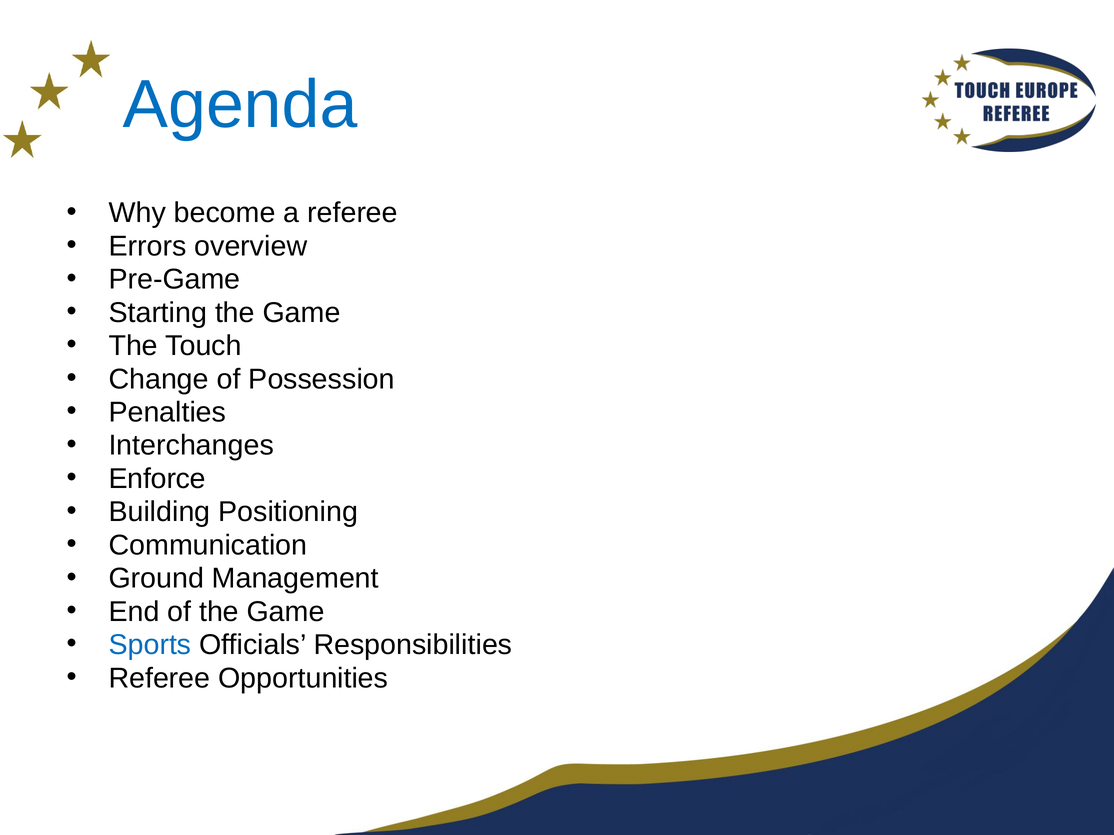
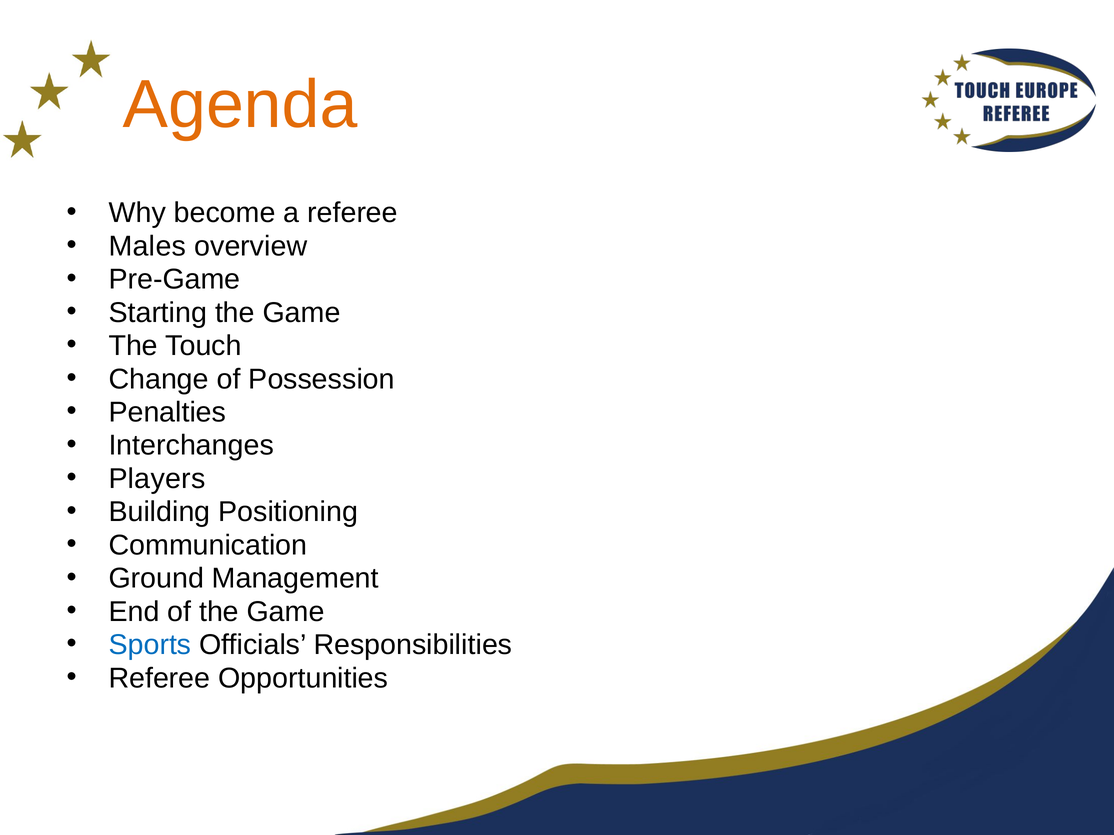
Agenda colour: blue -> orange (240, 105)
Errors: Errors -> Males (147, 246)
Enforce: Enforce -> Players (157, 479)
